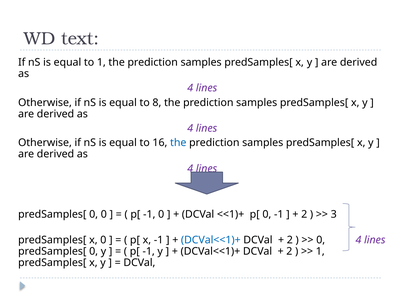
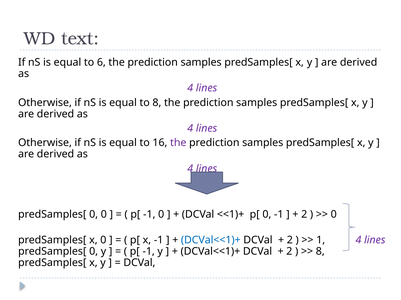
to 1: 1 -> 6 (101, 63)
the colour: blue -> purple (178, 143)
3: 3 -> 0 (334, 215)
0: 0 -> 1 (321, 241)
1: 1 -> 8 (320, 252)
